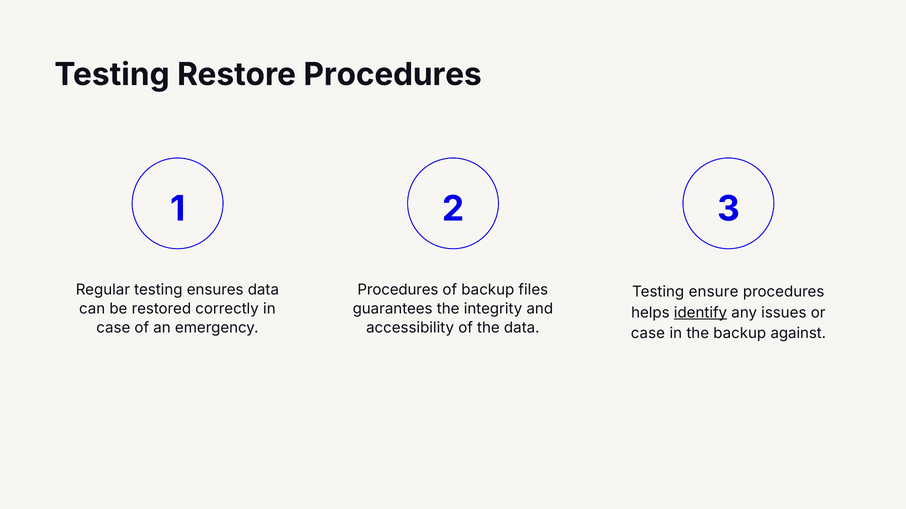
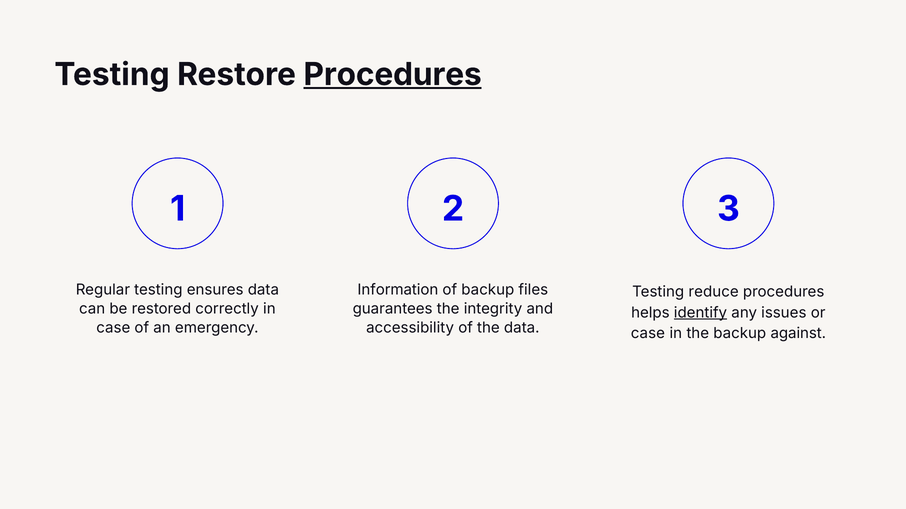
Procedures underline: none -> present (393, 75)
Procedures: Procedures -> Information (398, 290)
ensure: ensure -> reduce (714, 292)
